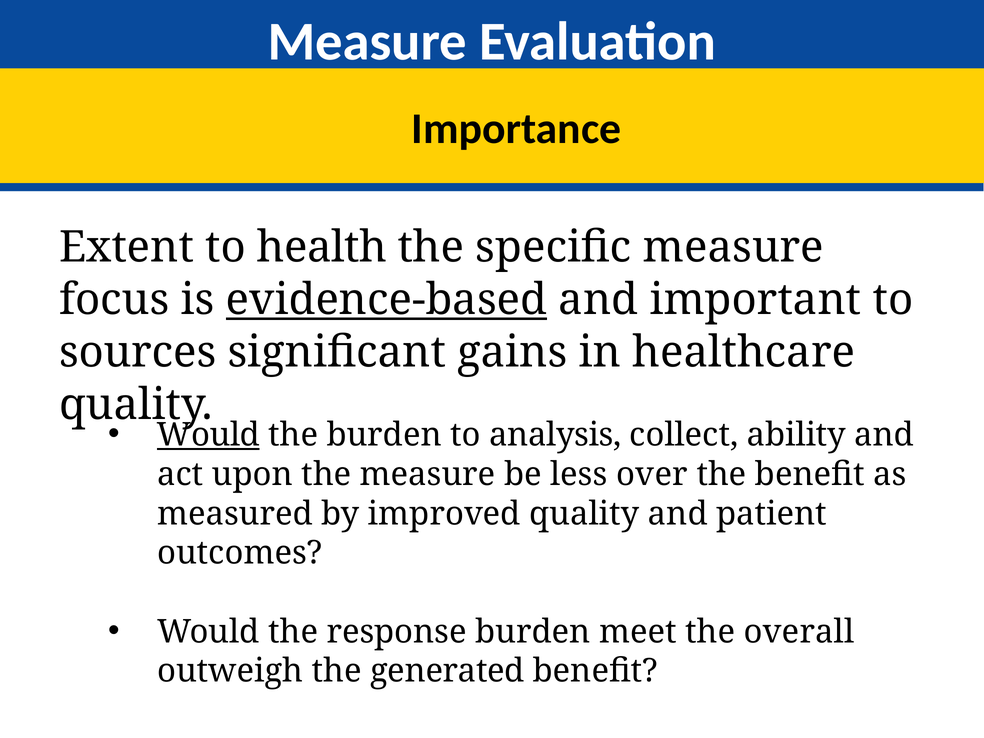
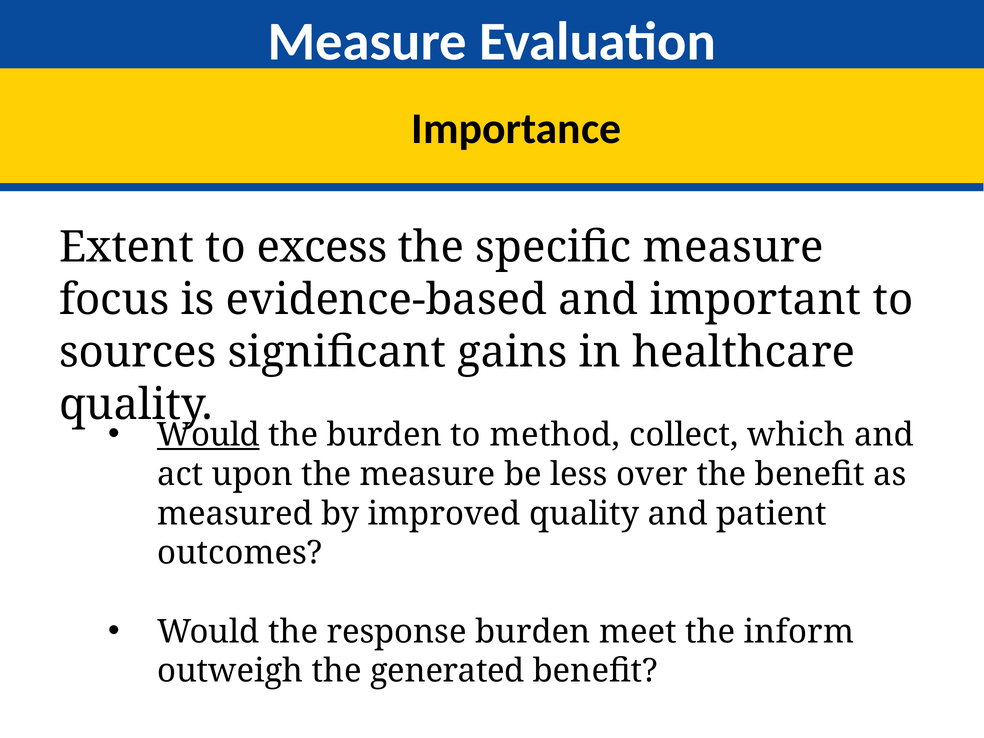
health: health -> excess (322, 247)
evidence-based underline: present -> none (387, 300)
analysis: analysis -> method (555, 435)
ability: ability -> which (796, 435)
overall: overall -> inform (799, 632)
